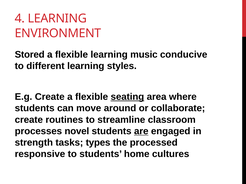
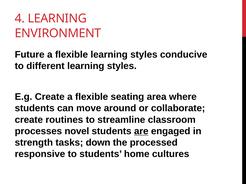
Stored: Stored -> Future (30, 55)
flexible learning music: music -> styles (144, 55)
seating underline: present -> none (127, 97)
types: types -> down (98, 143)
